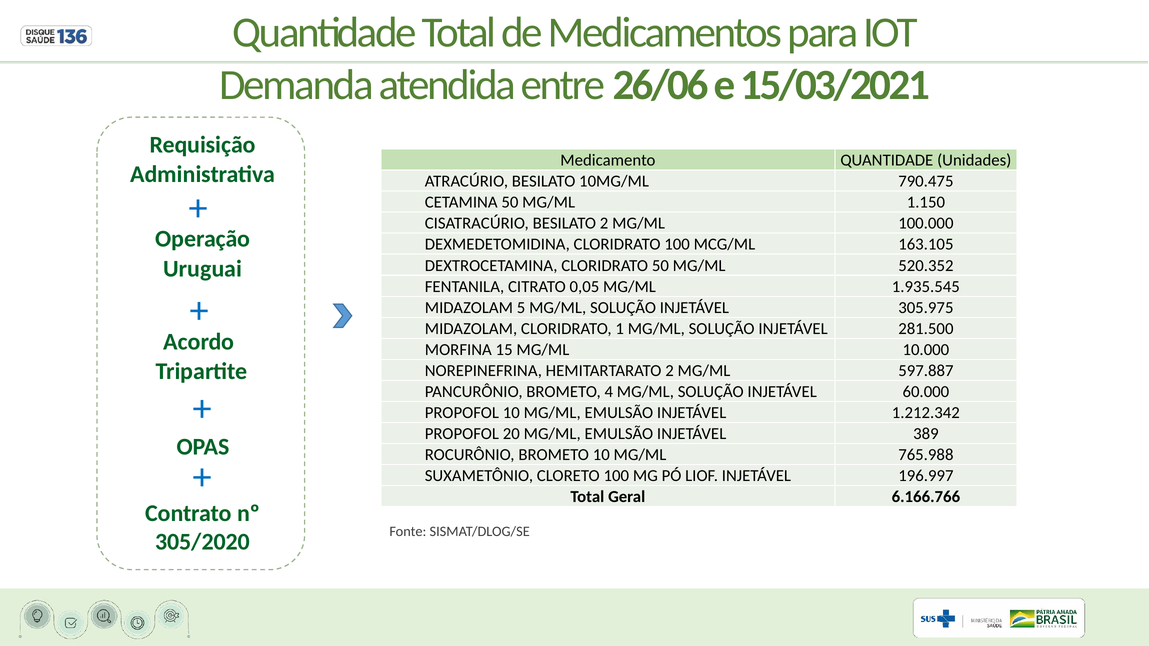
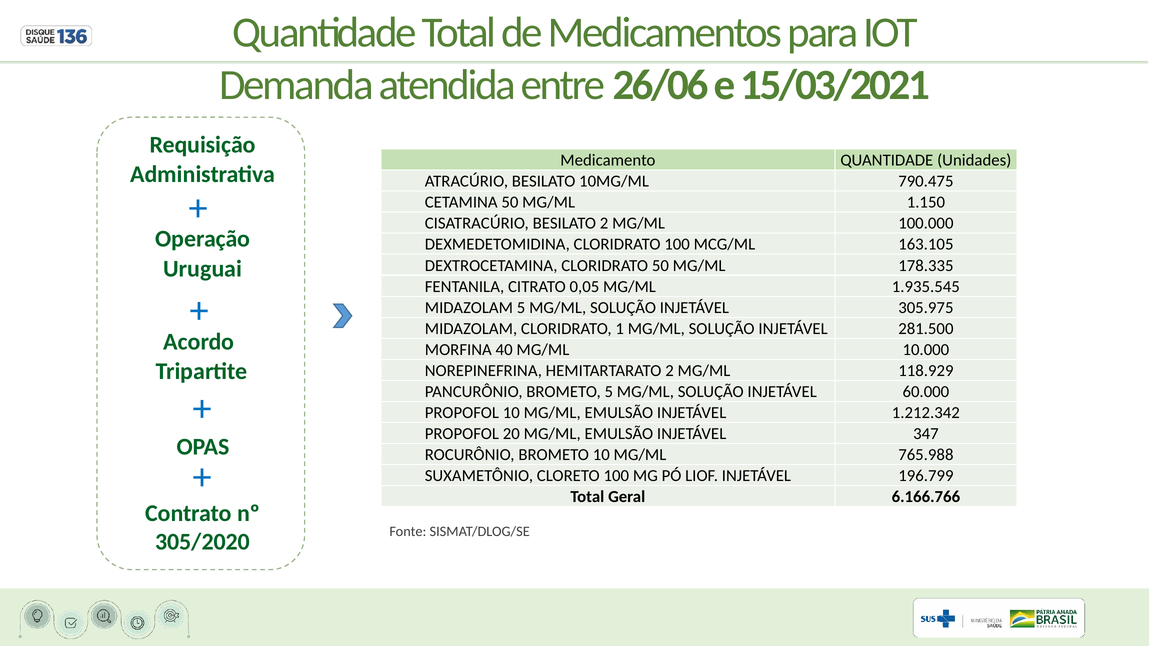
520.352: 520.352 -> 178.335 (926, 266)
15: 15 -> 40 (504, 350)
597.887: 597.887 -> 118.929 (926, 371)
BROMETO 4: 4 -> 5 (609, 392)
389: 389 -> 347 (926, 434)
196.997: 196.997 -> 196.799 (926, 476)
